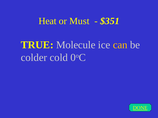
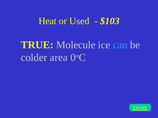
Must: Must -> Used (79, 21)
$351: $351 -> $103 (110, 21)
can colour: yellow -> light blue (120, 45)
cold: cold -> area (59, 58)
